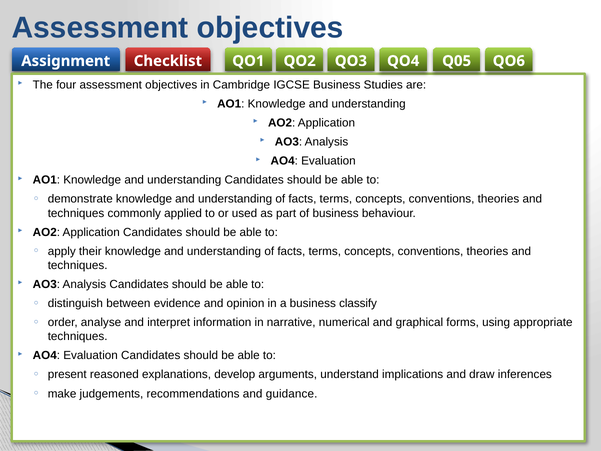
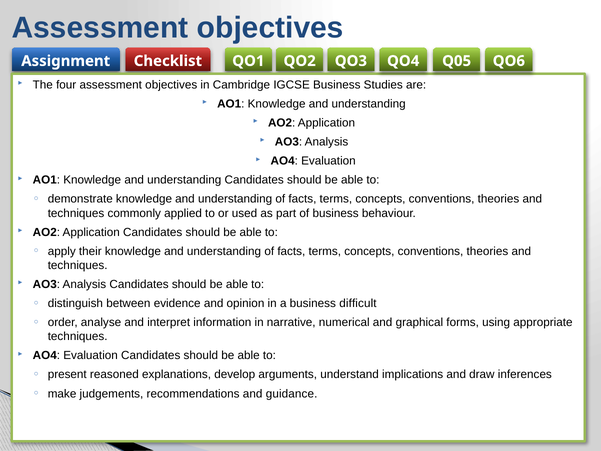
classify: classify -> difficult (358, 303)
